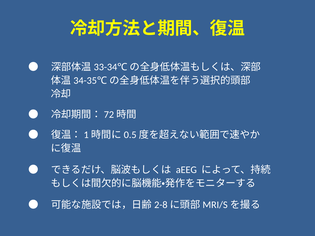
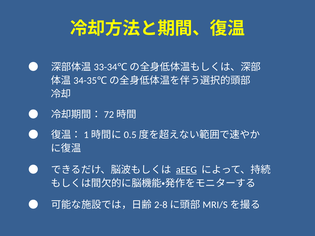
aEEG underline: none -> present (186, 170)
